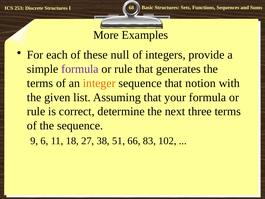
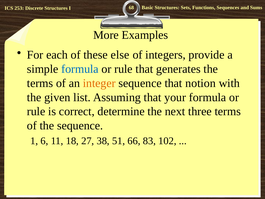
null: null -> else (120, 55)
formula colour: purple -> blue (80, 69)
9: 9 -> 1 (34, 141)
